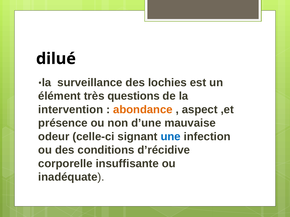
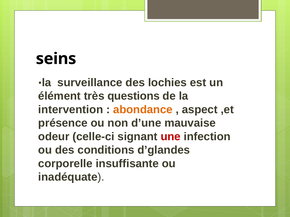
dilué: dilué -> seins (56, 59)
une colour: blue -> red (171, 137)
d’récidive: d’récidive -> d’glandes (164, 150)
